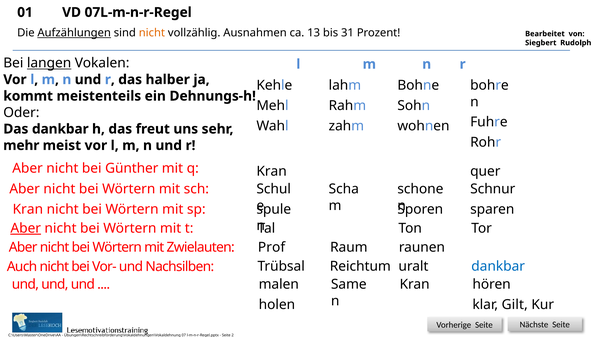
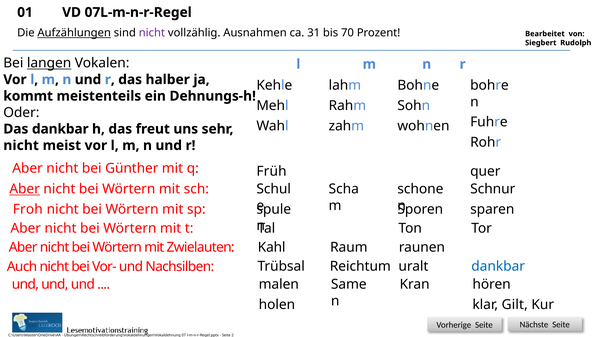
nicht colour: orange -> purple (152, 33)
13: 13 -> 31 (314, 33)
31: 31 -> 70 (347, 33)
mehr: mehr -> nicht (21, 145)
q Kran: Kran -> Früh (272, 171)
Aber underline: none -> present (25, 189)
Kran: Kran -> Froh (28, 209)
Aber underline: present -> none (26, 228)
Prof: Prof -> Kahl (272, 247)
